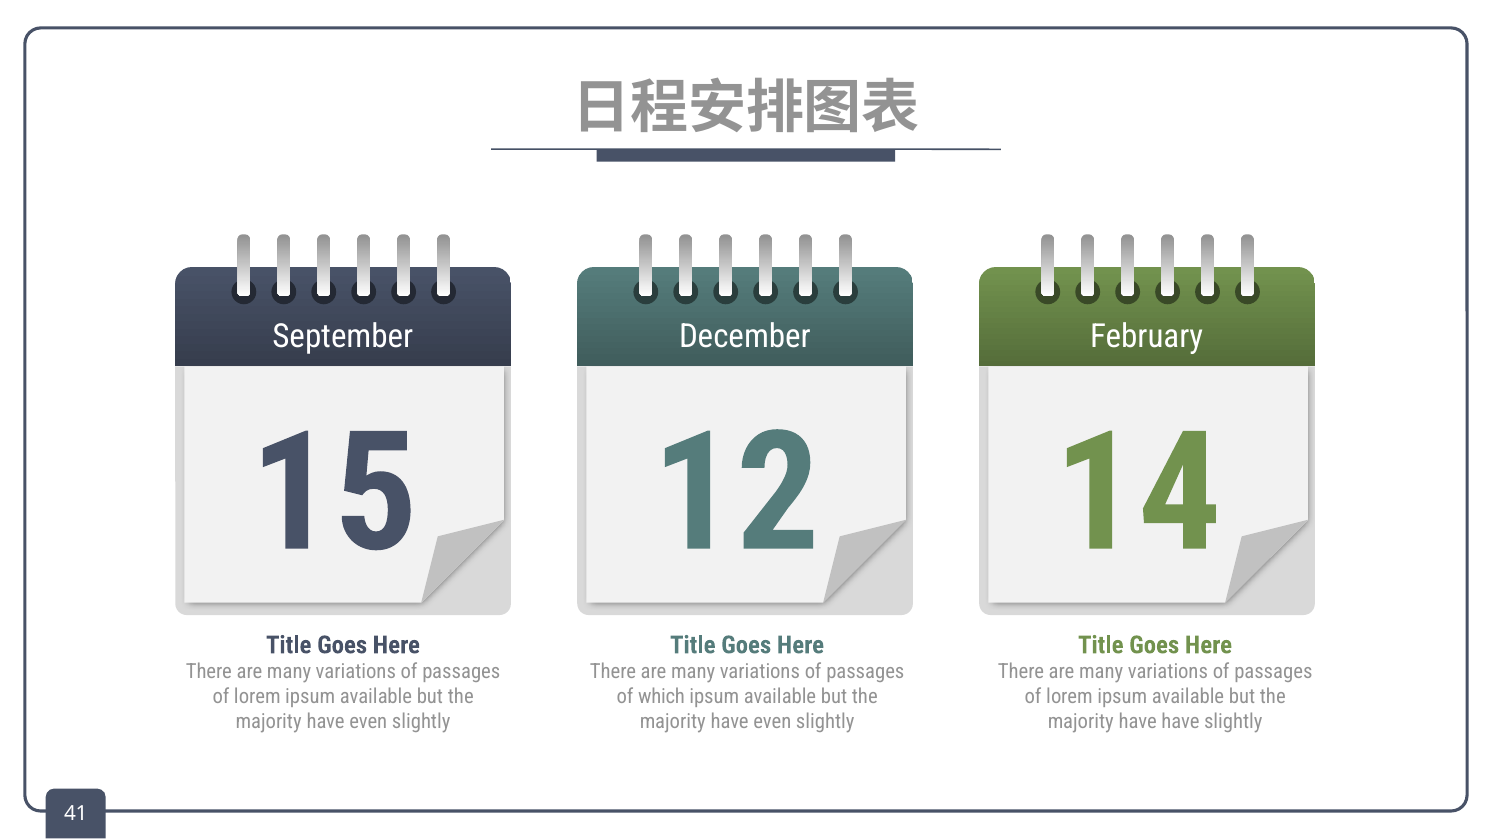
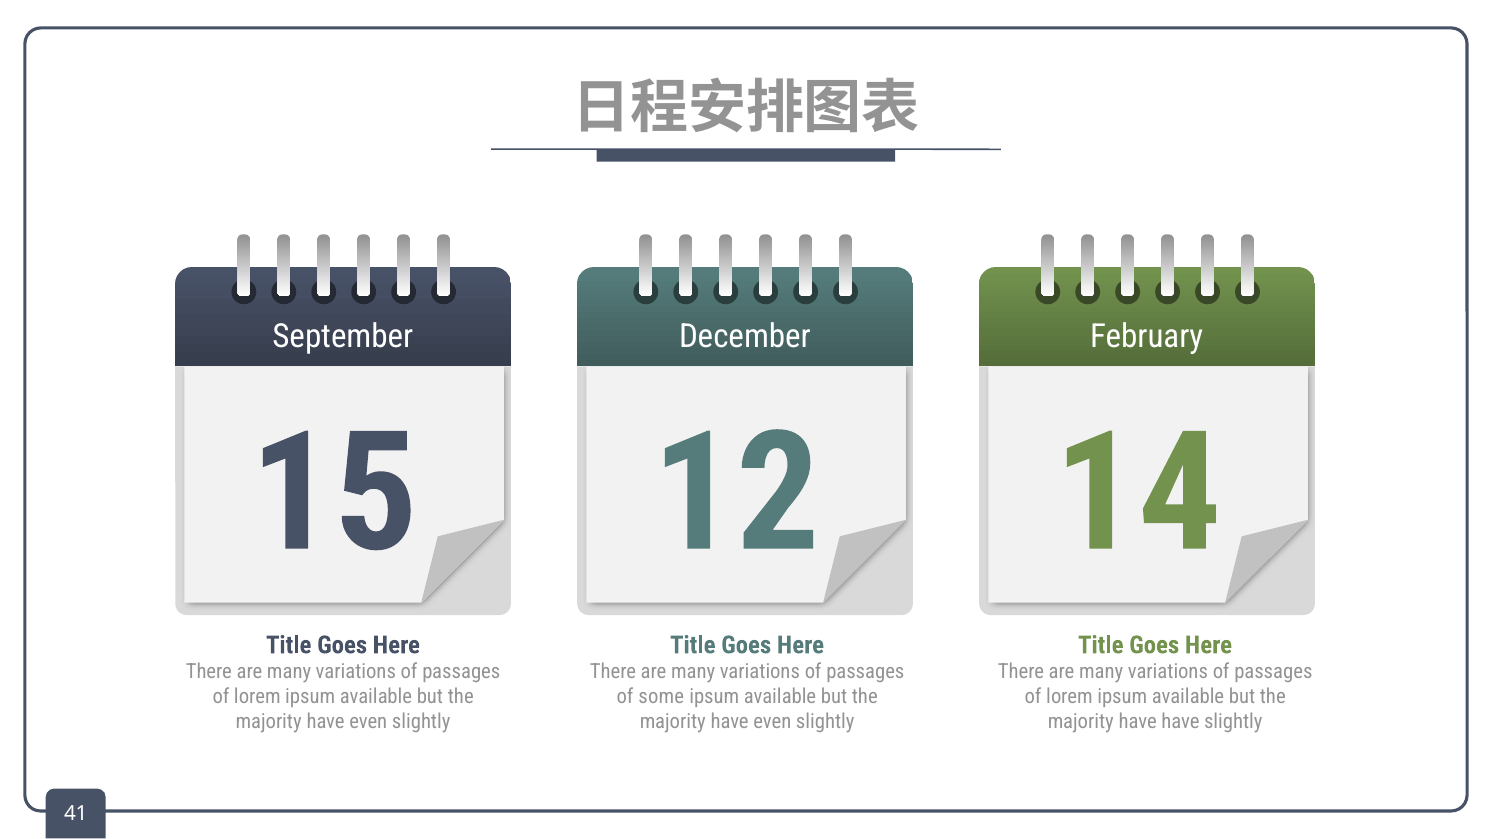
which: which -> some (661, 697)
